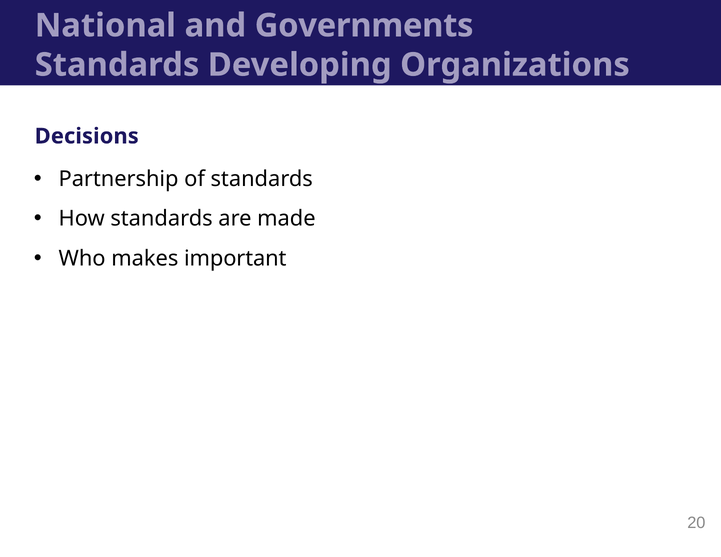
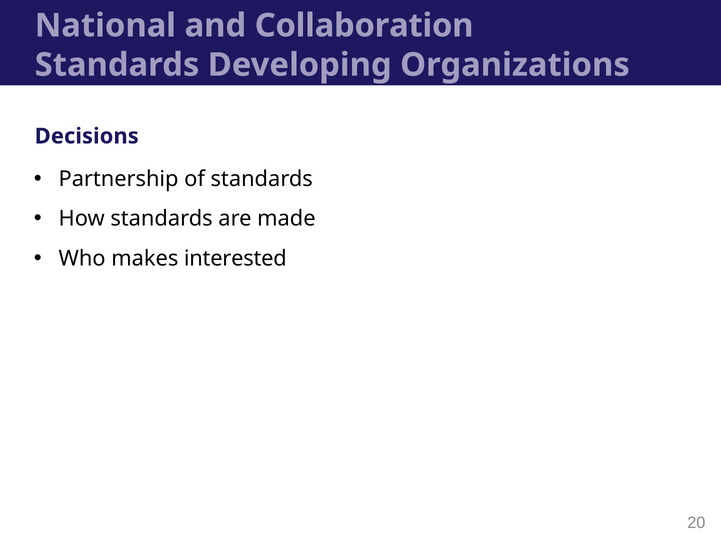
Governments: Governments -> Collaboration (364, 26)
important: important -> interested (235, 259)
